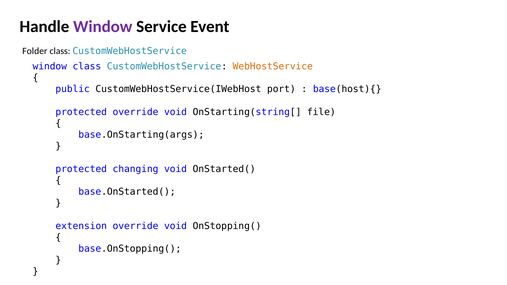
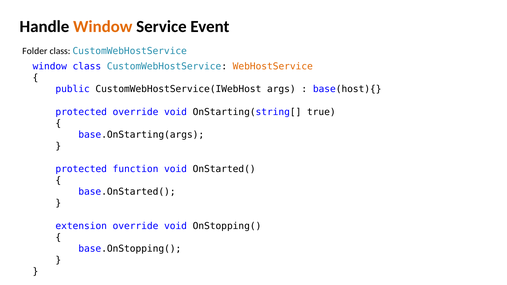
Window colour: purple -> orange (103, 27)
port: port -> args (281, 89)
file: file -> true (321, 112)
changing: changing -> function (136, 169)
